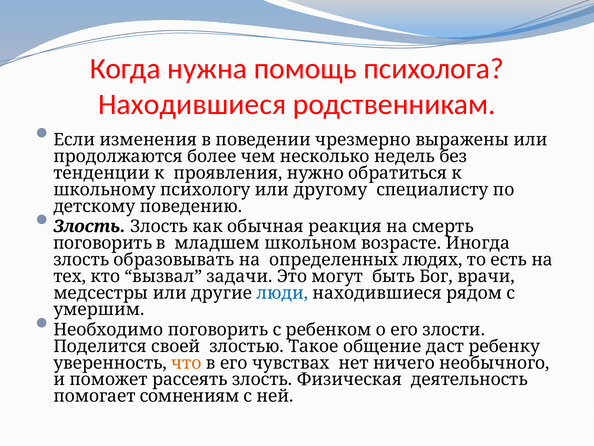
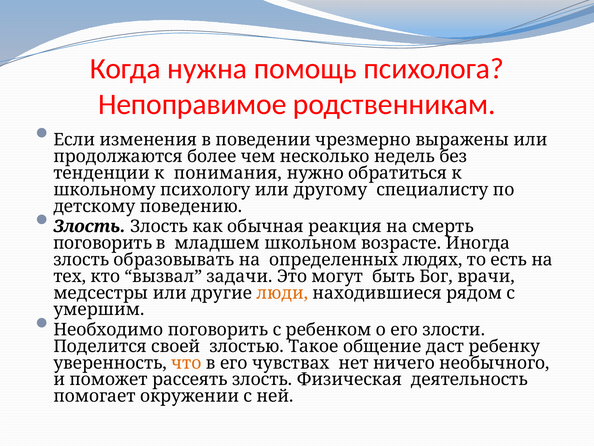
Находившиеся: Находившиеся -> Непоправимое (192, 104)
проявления: проявления -> понимания (228, 173)
люди colour: blue -> orange (282, 293)
сомнениям: сомнениям -> окружении (190, 396)
